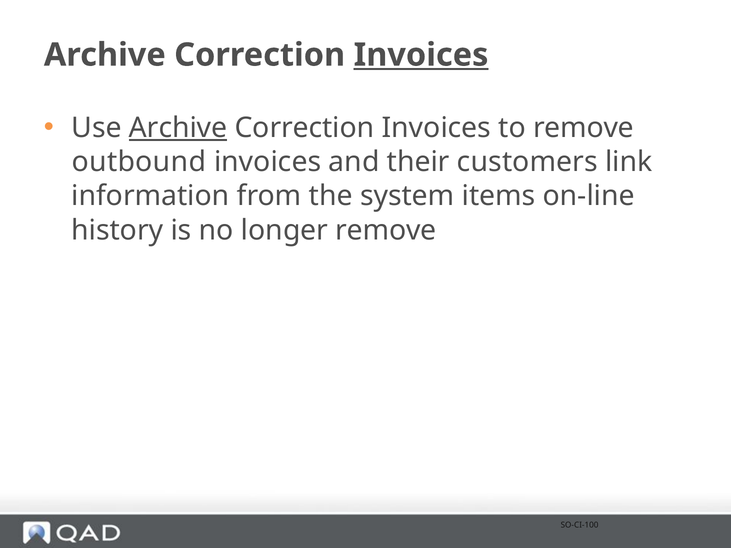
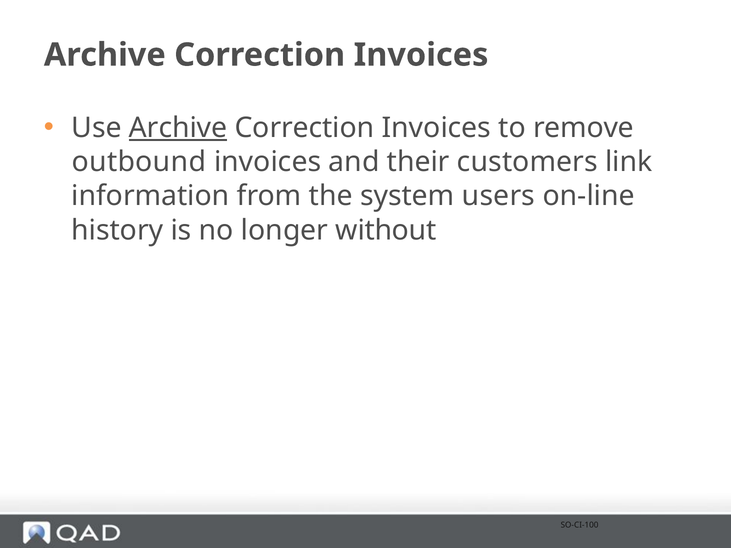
Invoices underline: present -> none (421, 55)
items: items -> users (498, 196)
longer remove: remove -> without (386, 230)
